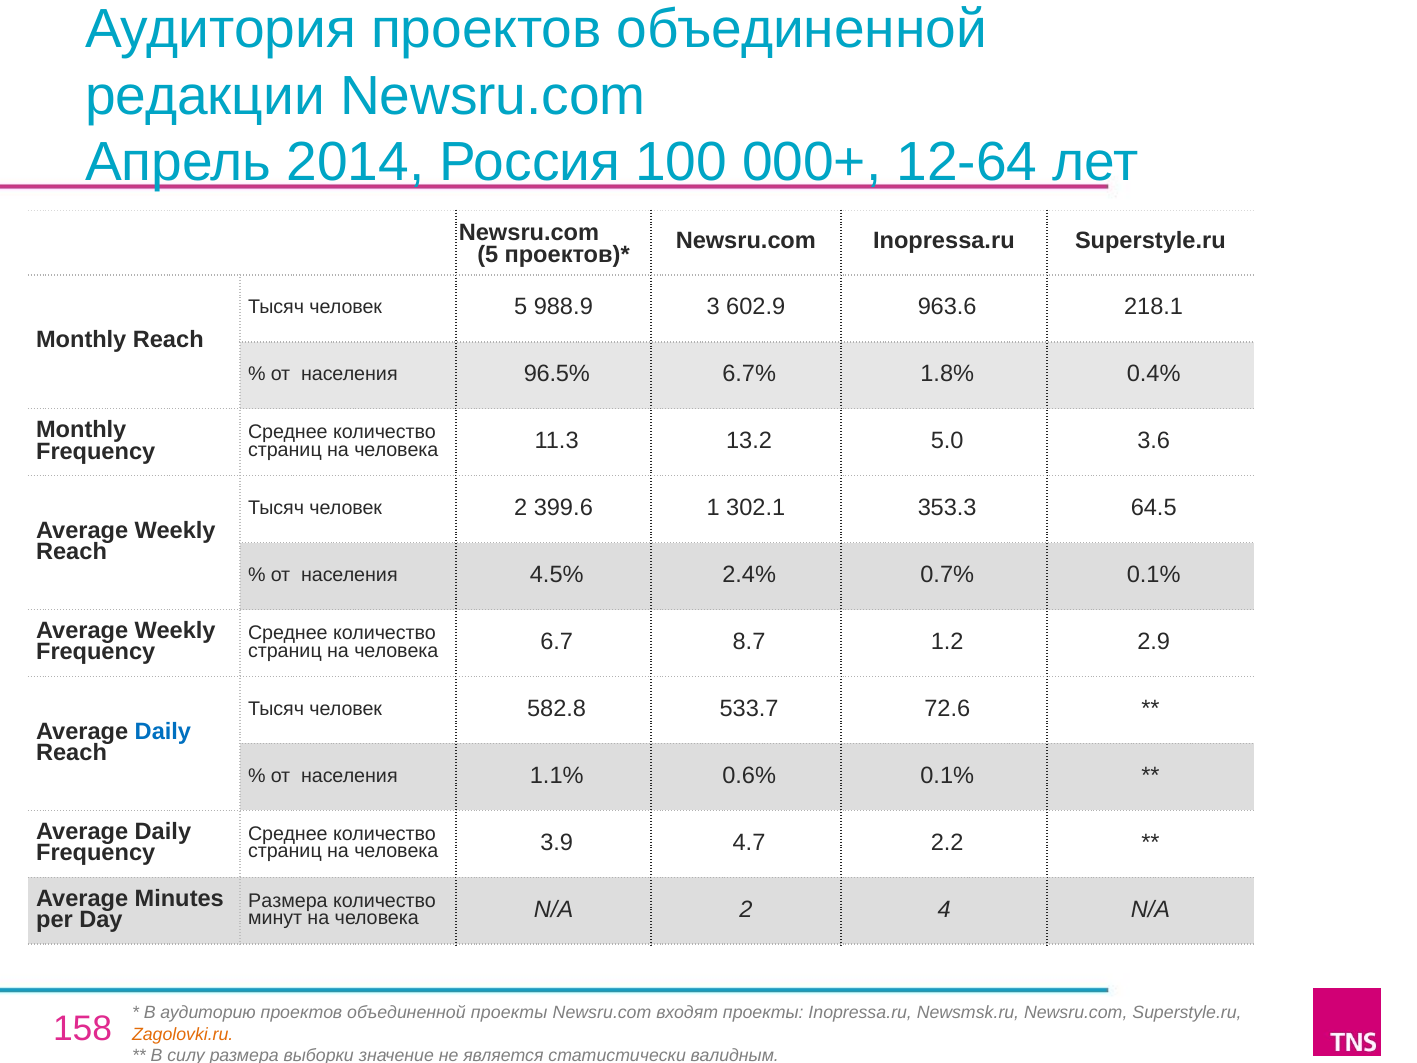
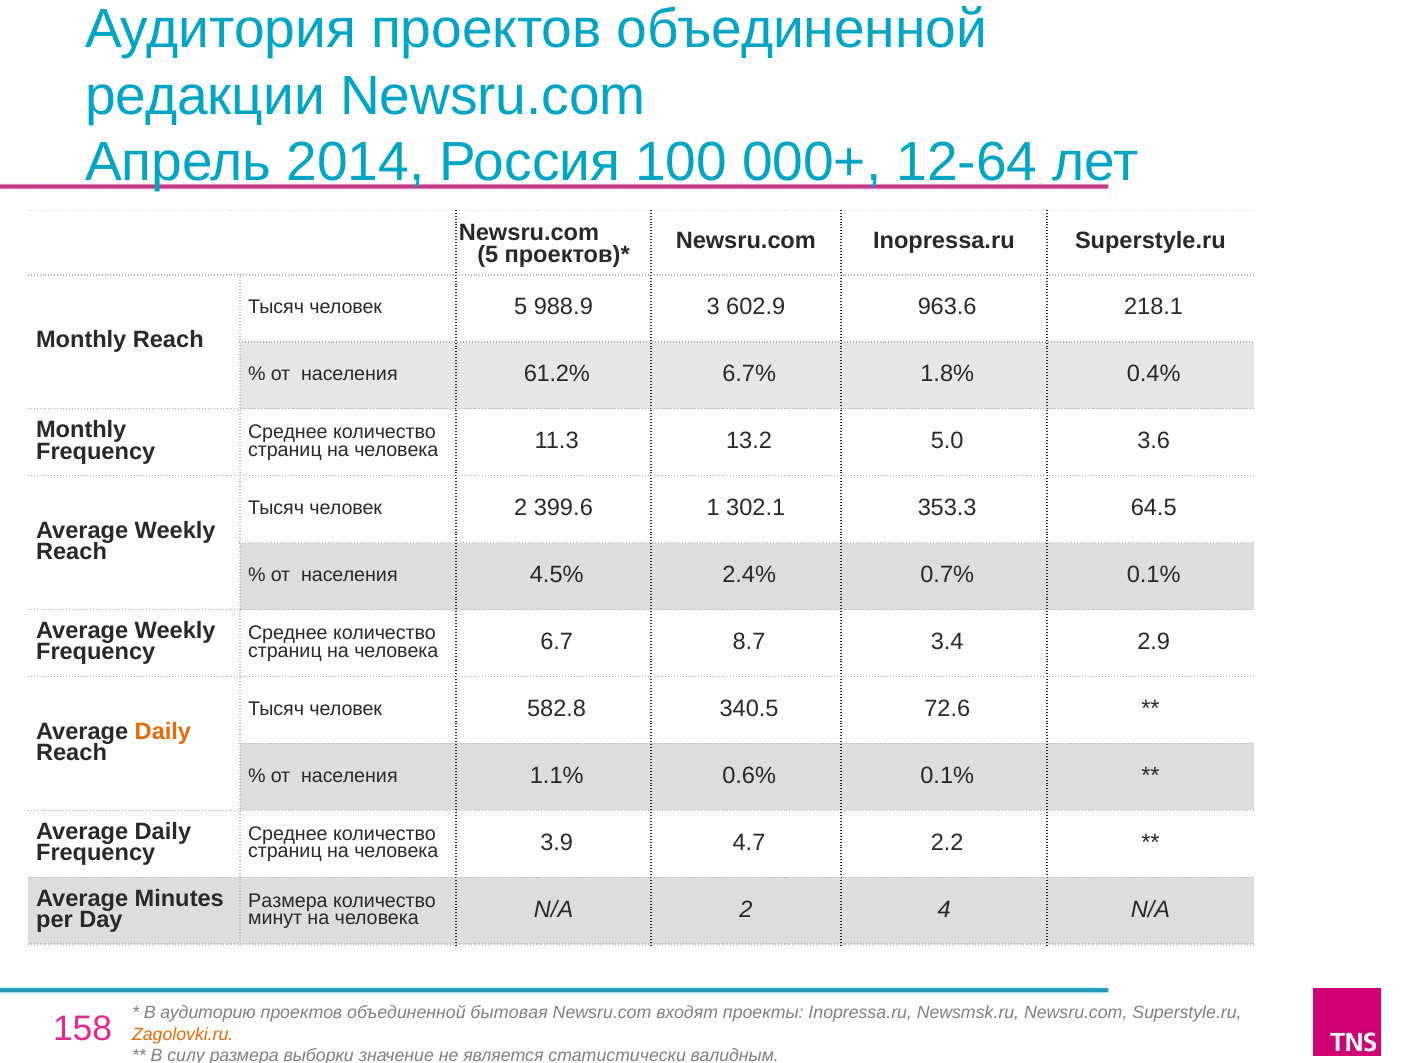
96.5%: 96.5% -> 61.2% (557, 374)
1.2: 1.2 -> 3.4 (947, 641)
533.7: 533.7 -> 340.5 (749, 708)
Daily colour: blue -> orange (163, 731)
объединенной проекты: проекты -> бытовая (509, 1013)
